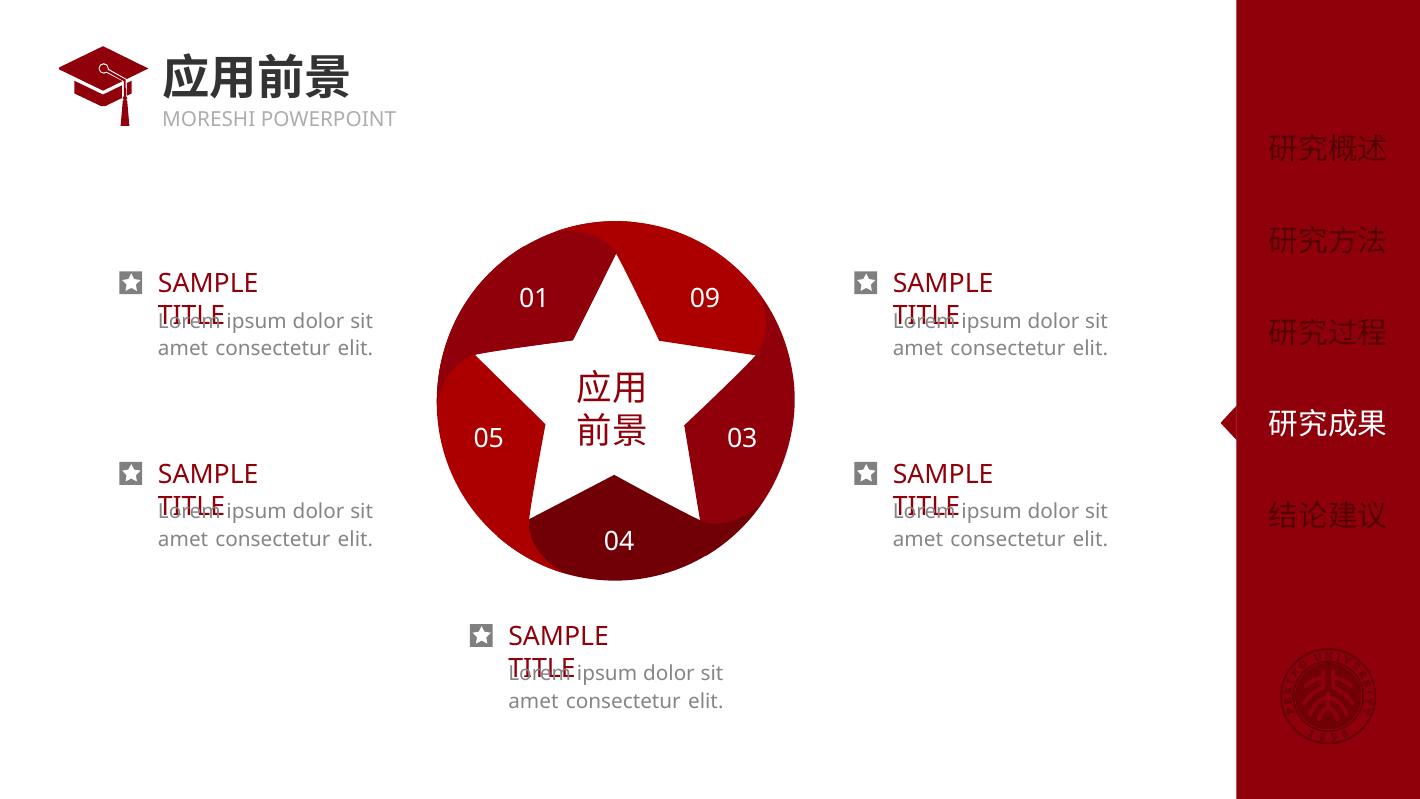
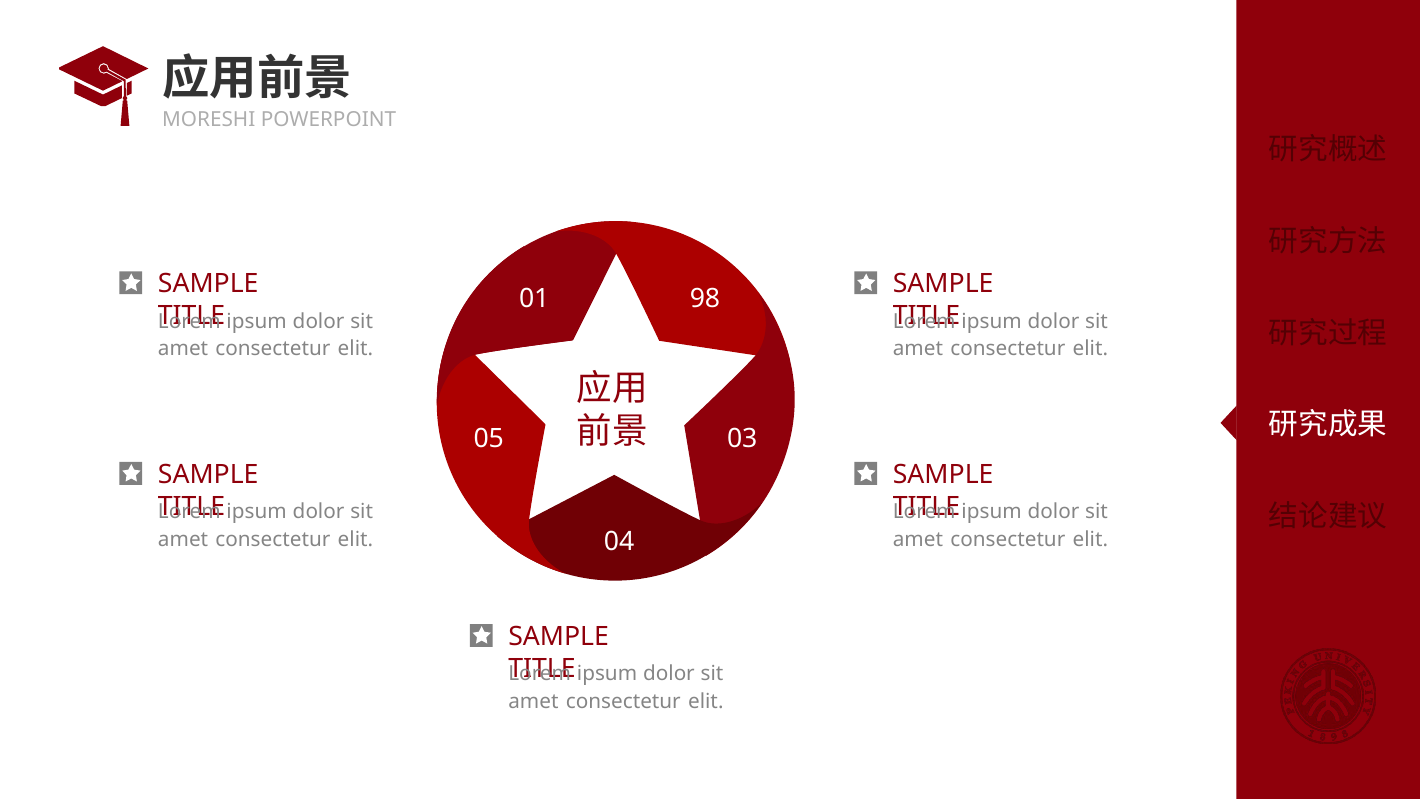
09: 09 -> 98 (705, 299)
